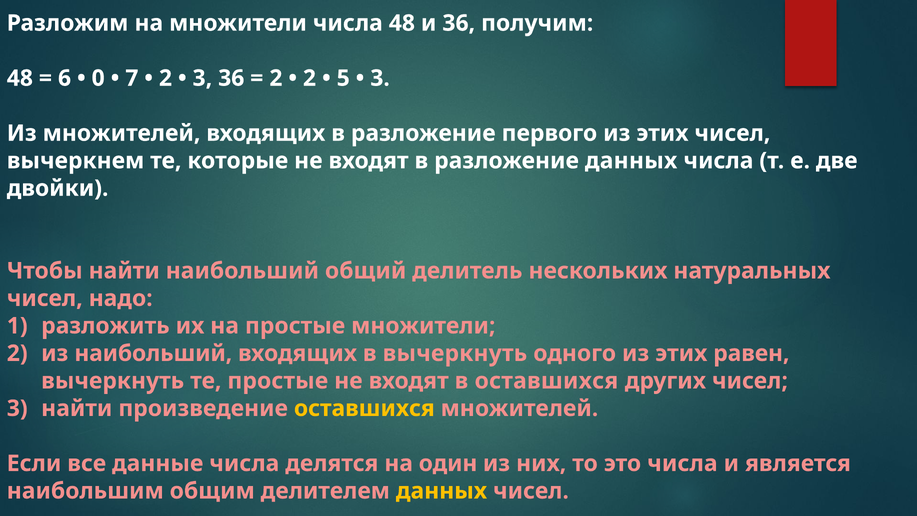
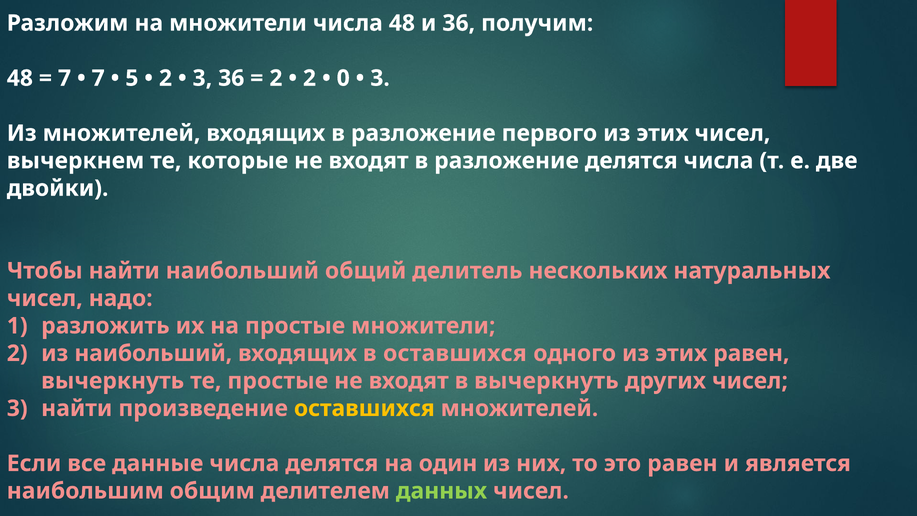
6: 6 -> 7 (65, 78)
0: 0 -> 7 (98, 78)
7: 7 -> 5 (132, 78)
5: 5 -> 0 (343, 78)
разложение данных: данных -> делятся (631, 161)
в вычеркнуть: вычеркнуть -> оставшихся (455, 353)
в оставшихся: оставшихся -> вычеркнуть (546, 381)
это числа: числа -> равен (682, 463)
данных colour: yellow -> light green (441, 491)
